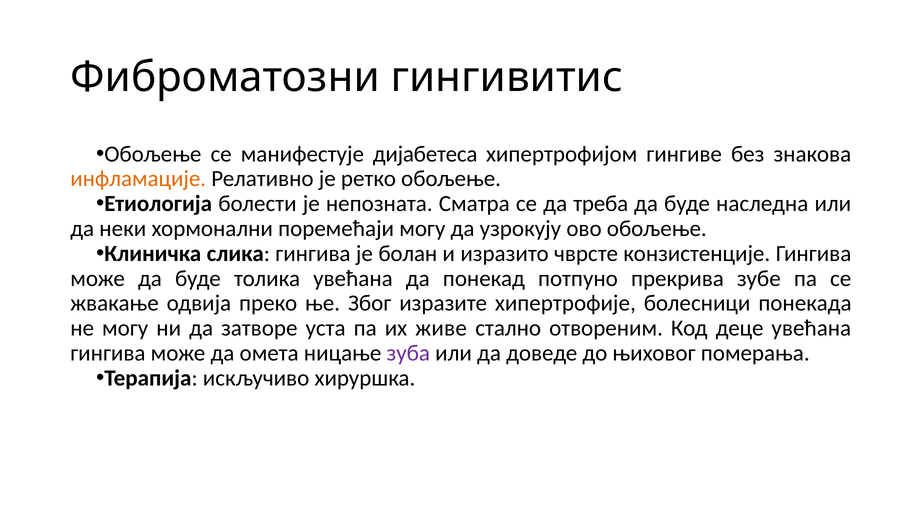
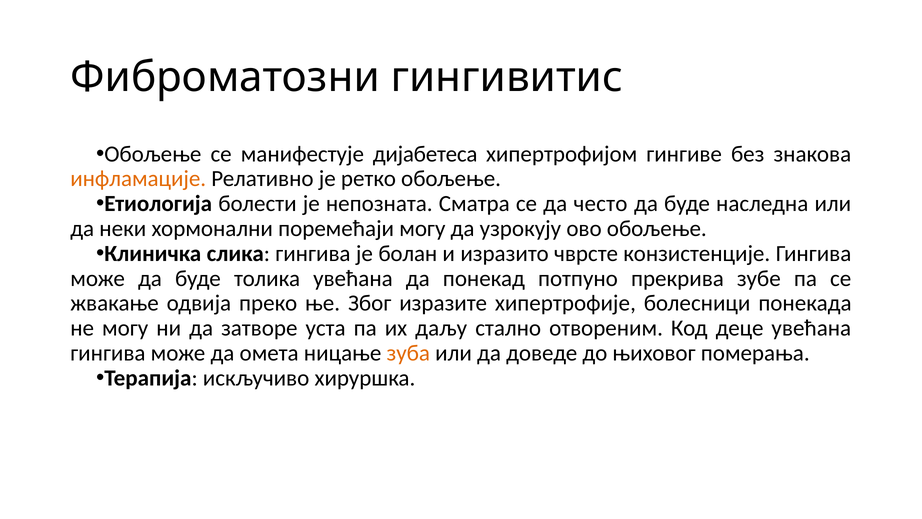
треба: треба -> често (601, 204)
живе: живе -> даљу (441, 328)
зуба colour: purple -> orange (408, 353)
